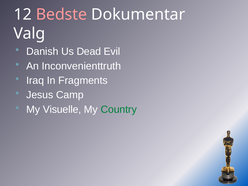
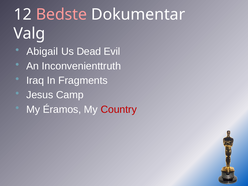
Danish: Danish -> Abigail (42, 52)
Visuelle: Visuelle -> Éramos (62, 109)
Country colour: green -> red (119, 109)
